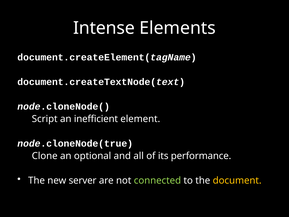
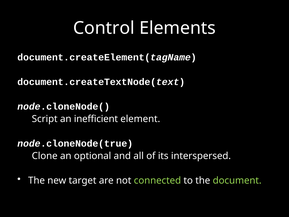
Intense: Intense -> Control (104, 28)
performance: performance -> interspersed (201, 156)
server: server -> target (83, 180)
document colour: yellow -> light green (237, 180)
